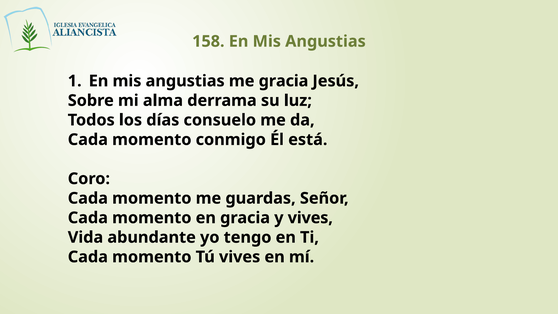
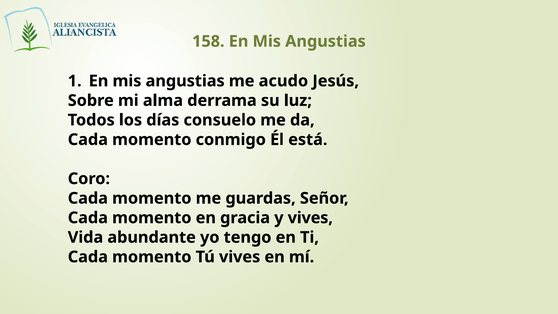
me gracia: gracia -> acudo (283, 81)
